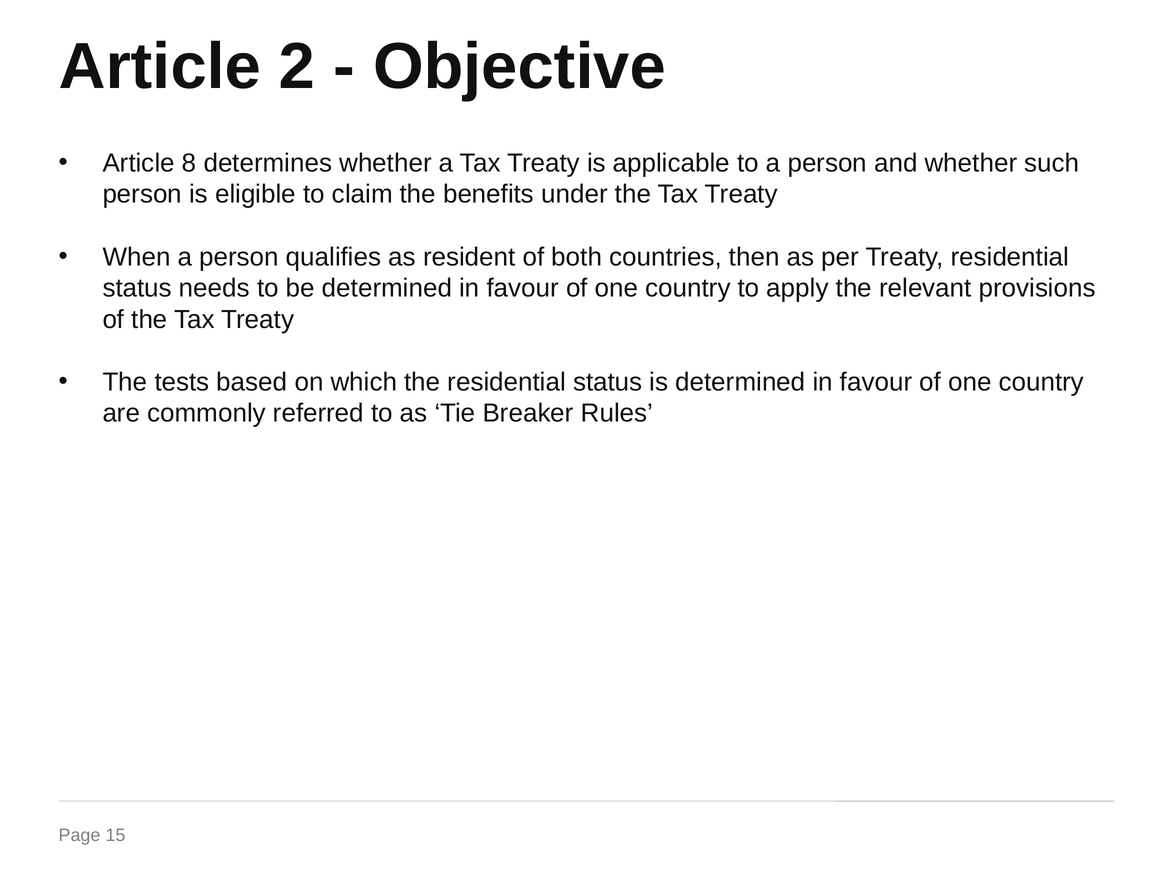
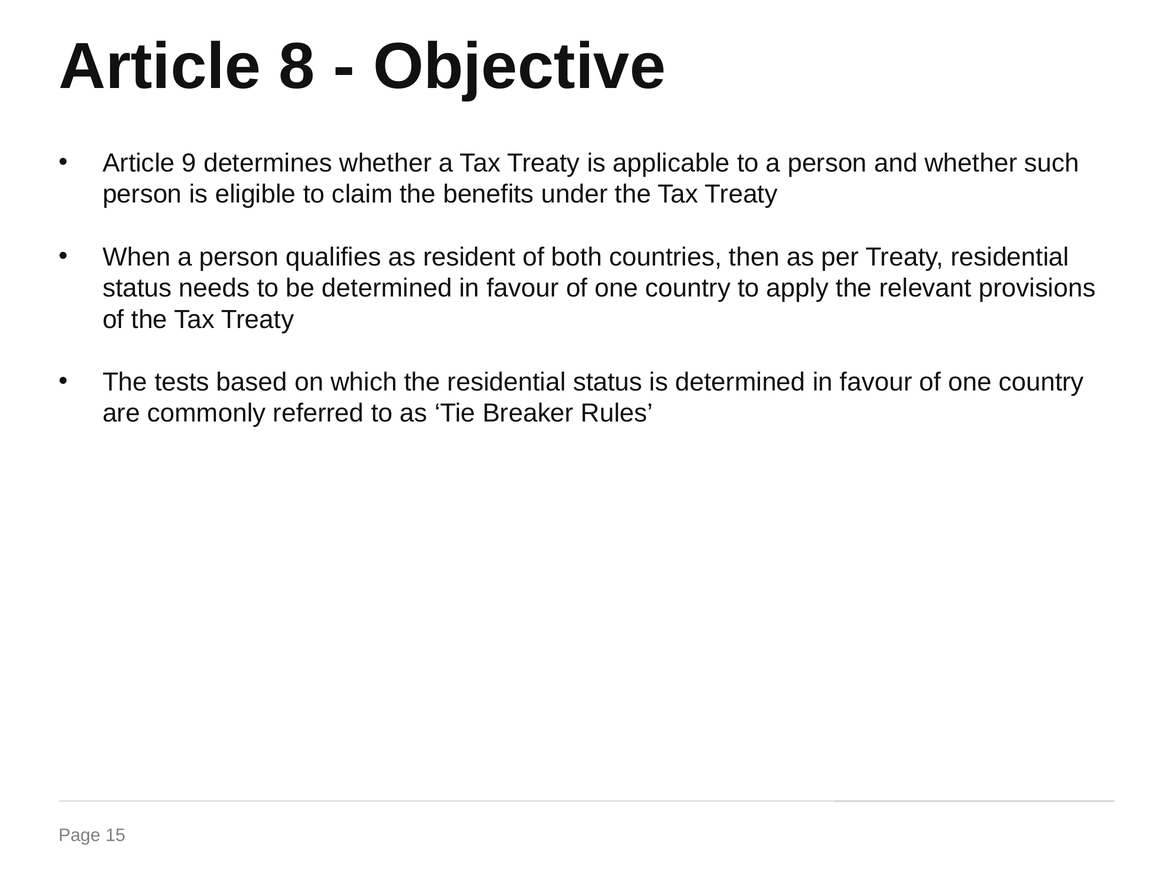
2: 2 -> 8 (297, 67)
8: 8 -> 9 (189, 163)
